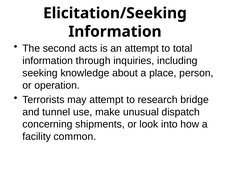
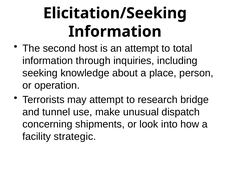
acts: acts -> host (88, 48)
common: common -> strategic (75, 136)
